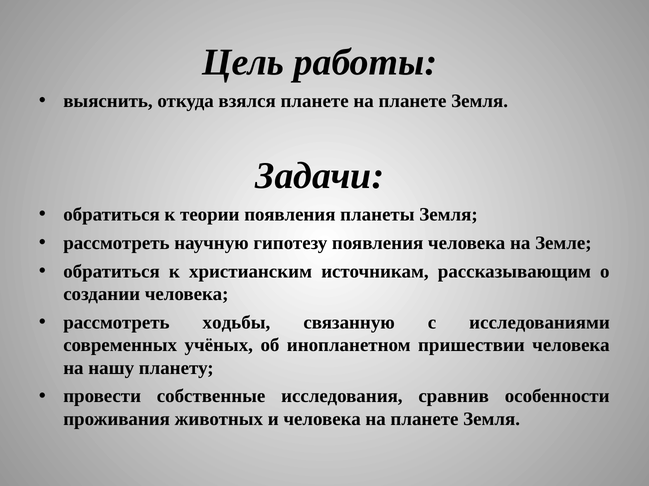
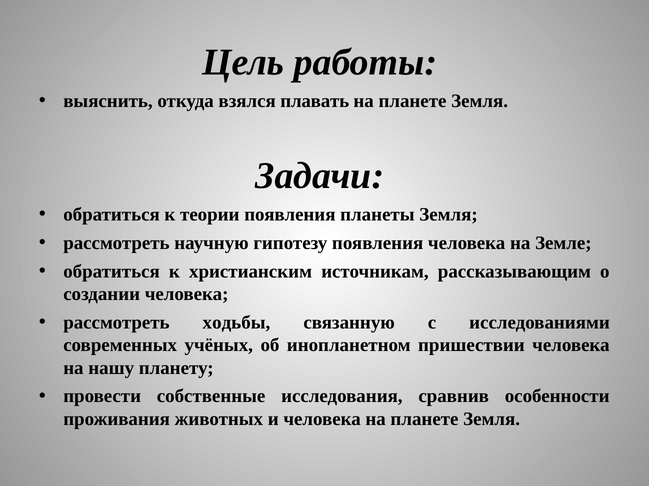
взялся планете: планете -> плавать (315, 101)
